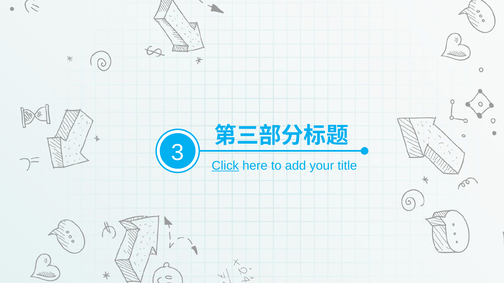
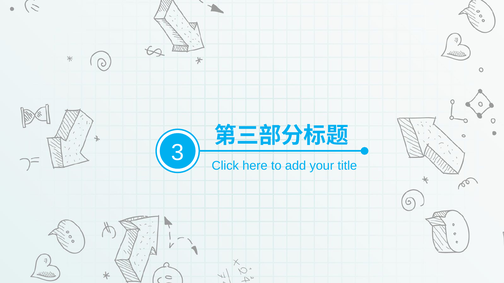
Click underline: present -> none (225, 166)
